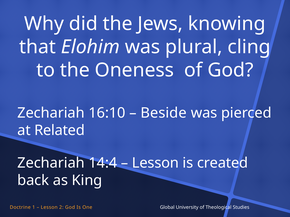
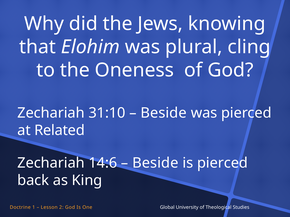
16:10: 16:10 -> 31:10 (107, 113)
14:4: 14:4 -> 14:6 (103, 163)
Lesson: Lesson -> Beside (155, 163)
is created: created -> pierced (222, 163)
